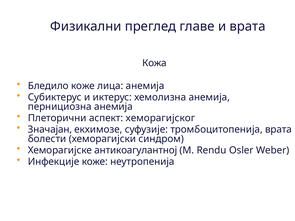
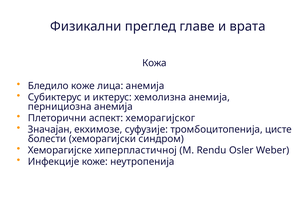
тромбоцитопенија врата: врата -> цисте (278, 130)
антикоагулантној: антикоагулантној -> хиперпластичној (136, 151)
